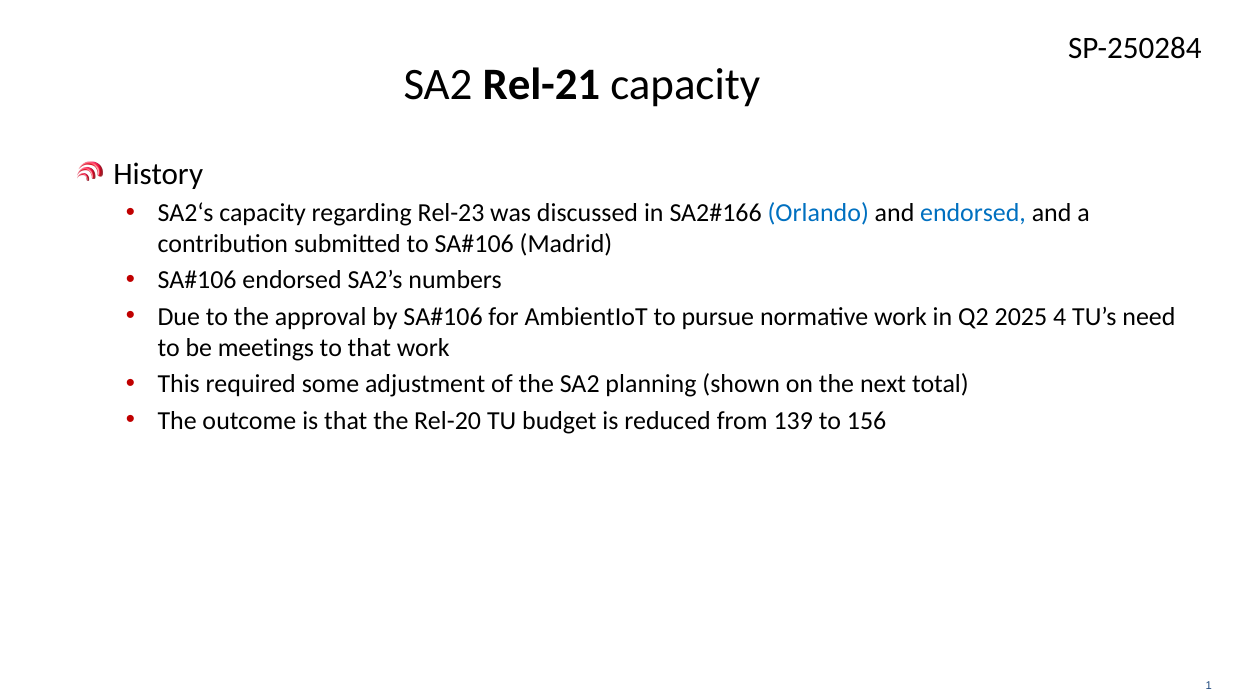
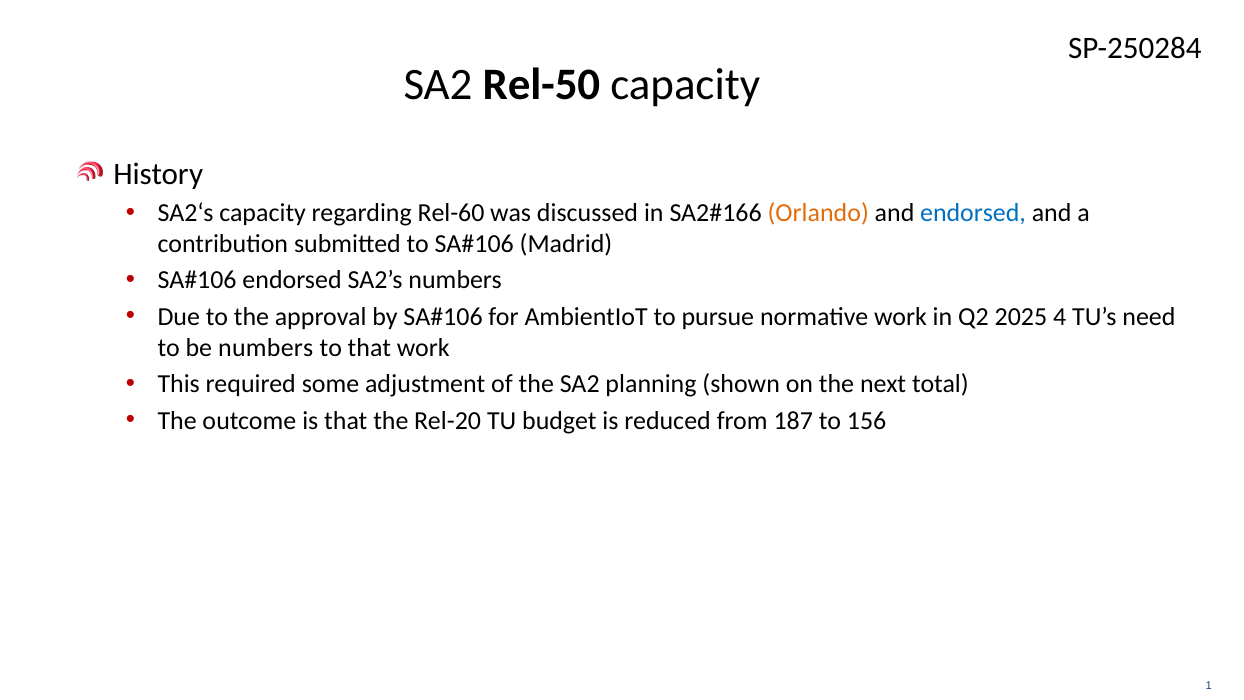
Rel-21: Rel-21 -> Rel-50 (541, 85)
Rel-23: Rel-23 -> Rel-60 (451, 213)
Orlando colour: blue -> orange (818, 213)
be meetings: meetings -> numbers (266, 348)
139: 139 -> 187 (793, 420)
